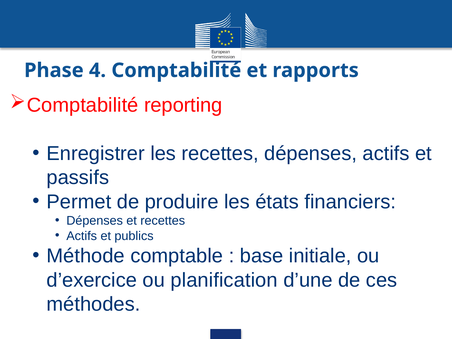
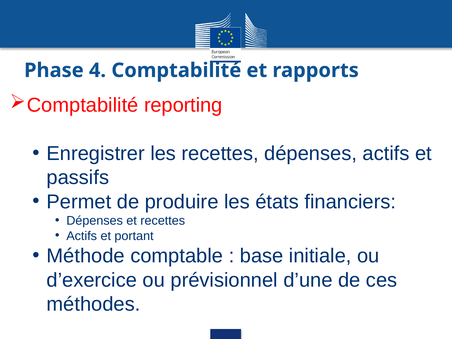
publics: publics -> portant (134, 236)
planification: planification -> prévisionnel (224, 280)
